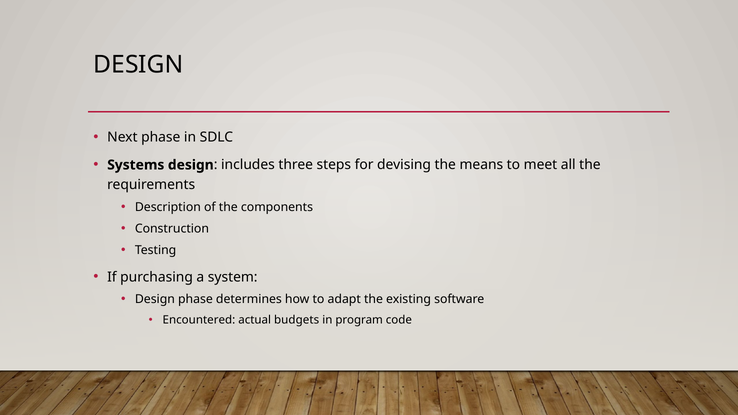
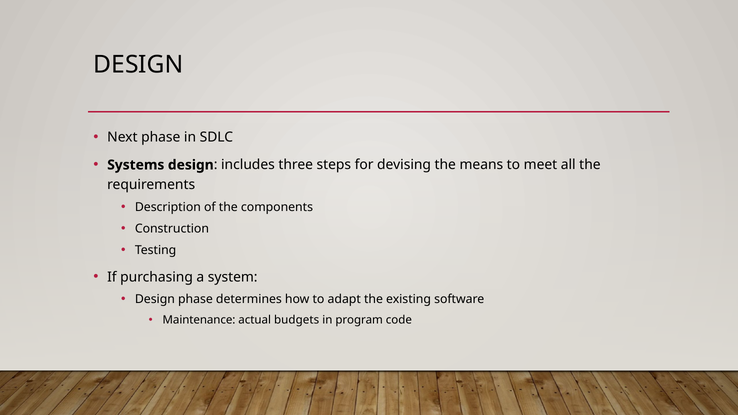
Encountered: Encountered -> Maintenance (199, 320)
